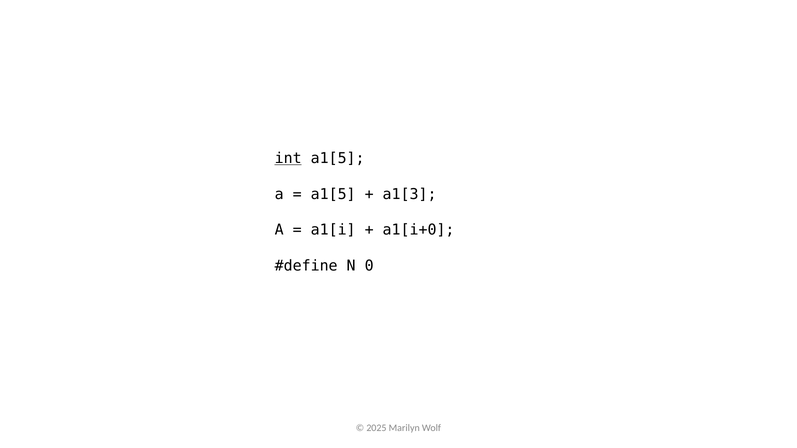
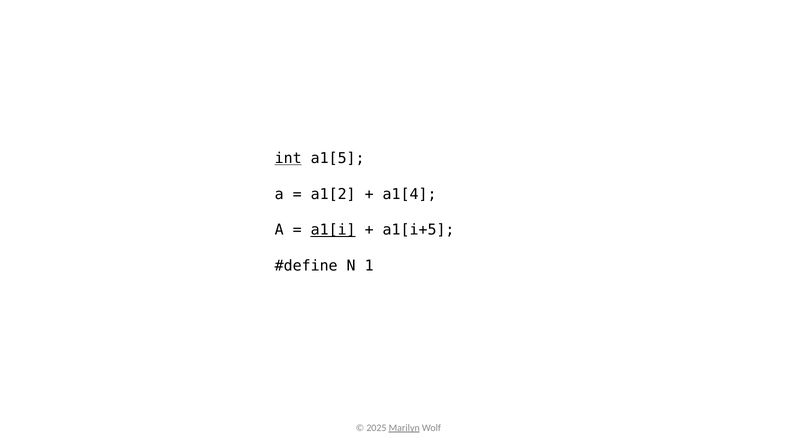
a1[5: a1[5 -> a1[2 (333, 194)
a1[3: a1[3 -> a1[4 (410, 194)
a1[i underline: none -> present (333, 230)
a1[i+0: a1[i+0 -> a1[i+5 (419, 230)
0: 0 -> 1 (369, 266)
Marilyn underline: none -> present (404, 428)
